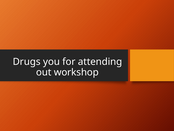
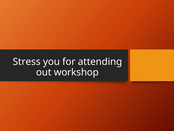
Drugs: Drugs -> Stress (27, 62)
